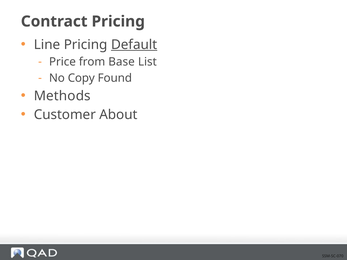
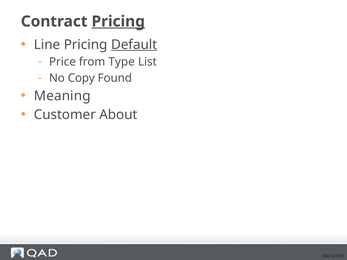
Pricing underline: none -> present (118, 21)
Base: Base -> Type (122, 62)
Methods: Methods -> Meaning (62, 96)
